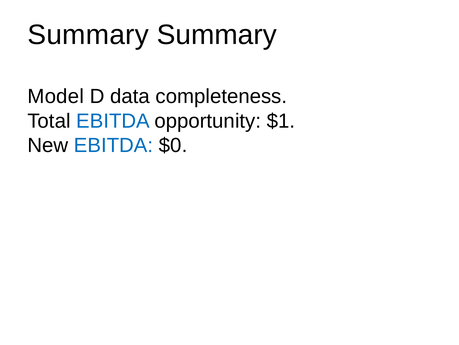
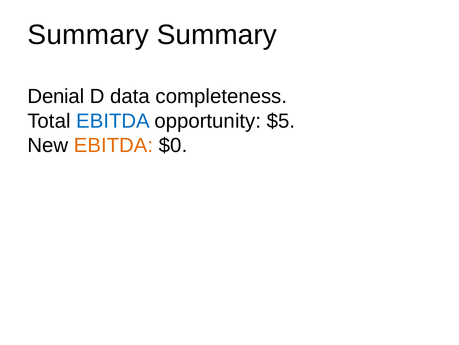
Model: Model -> Denial (56, 96)
$1: $1 -> $5 (281, 121)
EBITDA colour: blue -> orange (114, 145)
